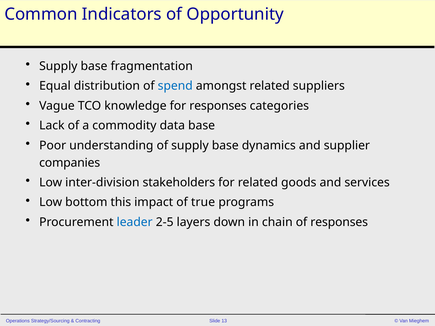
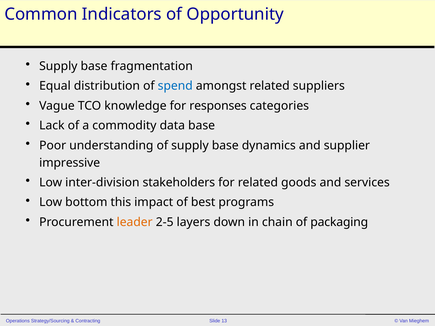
companies: companies -> impressive (70, 163)
true: true -> best (203, 202)
leader colour: blue -> orange (135, 222)
of responses: responses -> packaging (339, 222)
